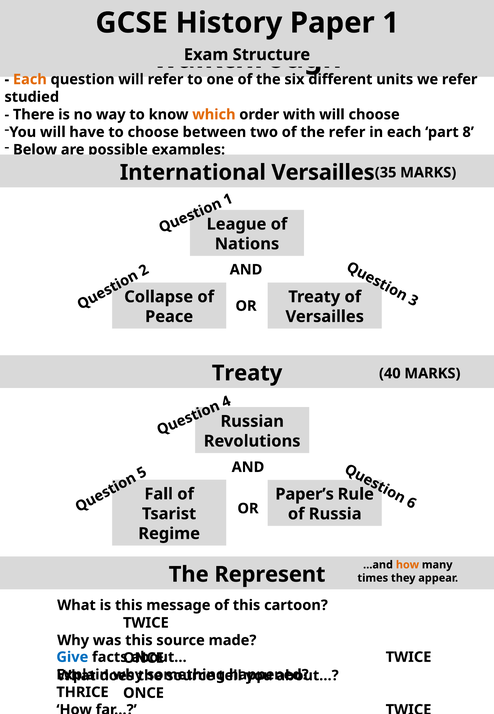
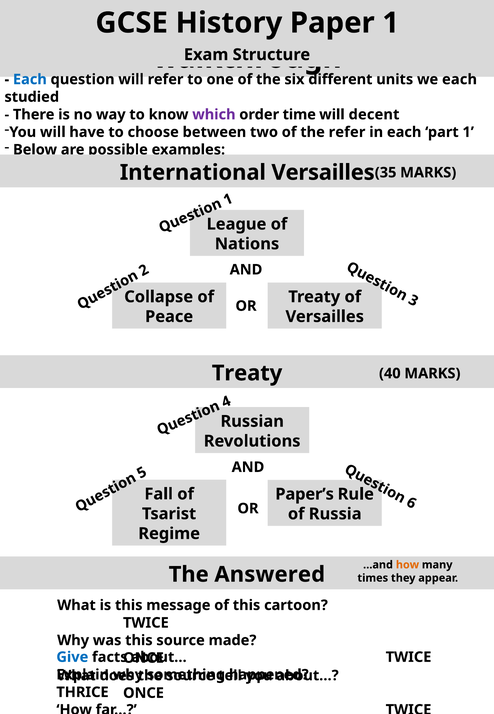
Each colour: orange -> blue (30, 79)
we refer: refer -> each (459, 79)
which colour: orange -> purple (214, 114)
with: with -> time (299, 114)
will choose: choose -> decent (374, 114)
part 8: 8 -> 1 (468, 132)
Represent: Represent -> Answered (270, 574)
